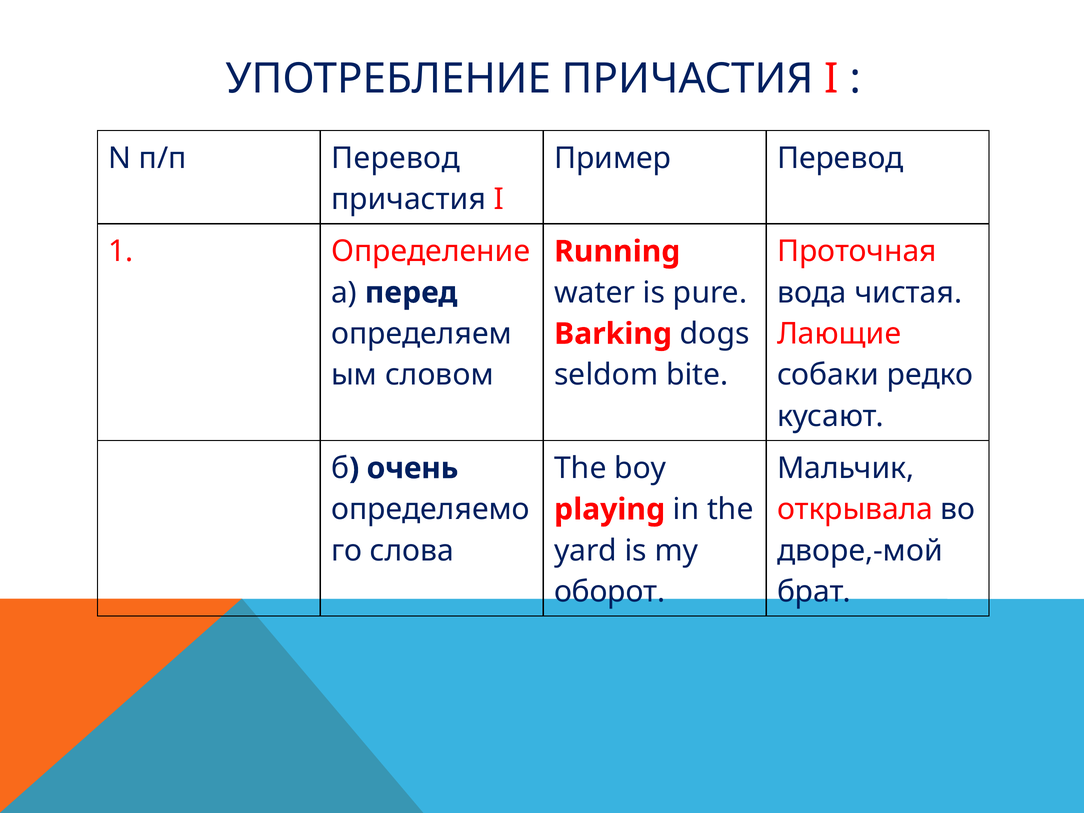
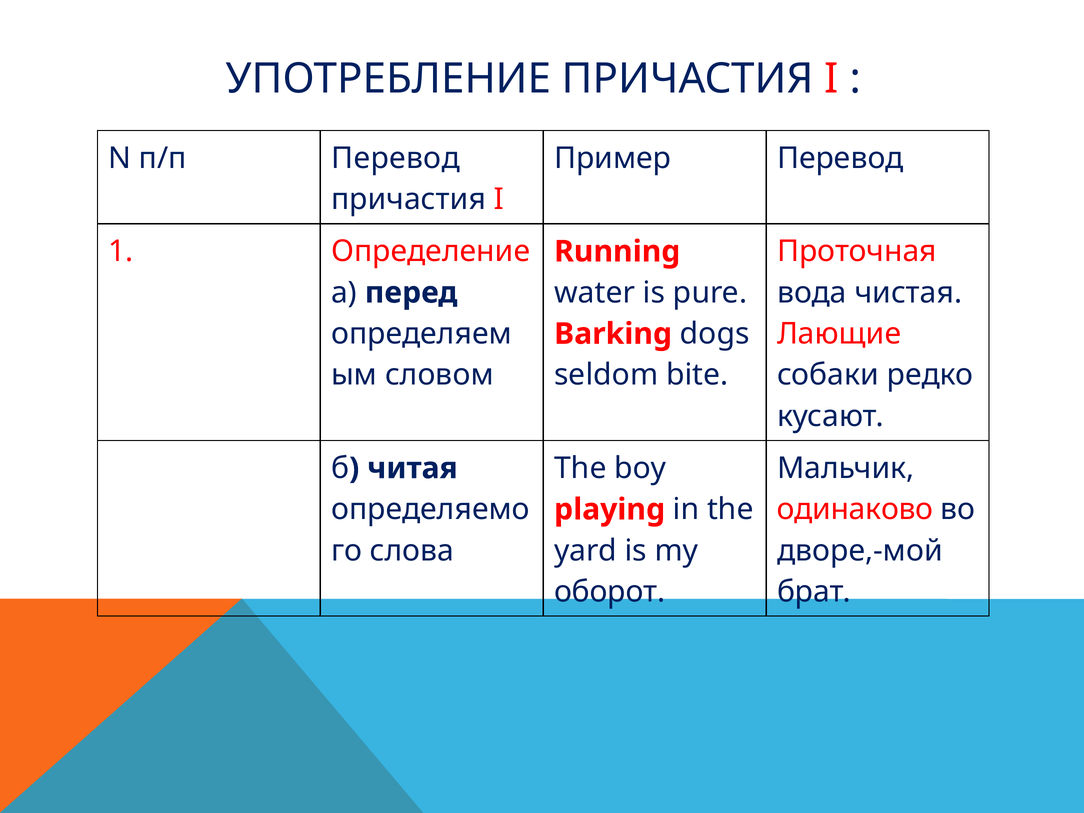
очень: очень -> читая (412, 468)
открывала: открывала -> одинаково (855, 509)
